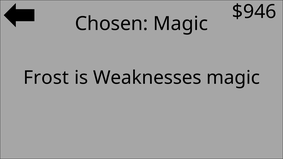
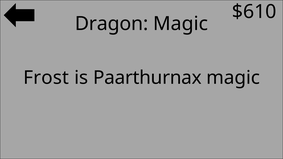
$946: $946 -> $610 (254, 12)
Chosen: Chosen -> Dragon (112, 24)
Weaknesses: Weaknesses -> Paarthurnax (147, 78)
